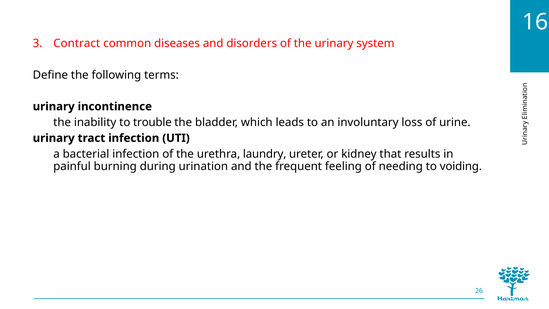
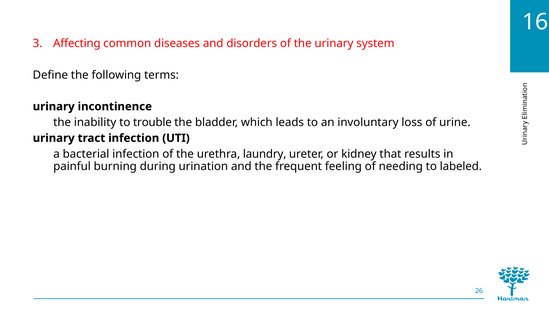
Contract: Contract -> Affecting (77, 43)
voiding: voiding -> labeled (461, 166)
